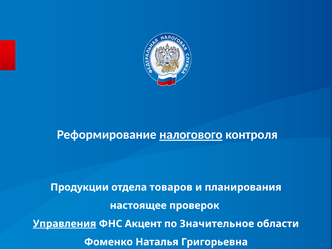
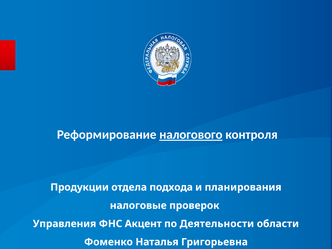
товаров: товаров -> подхода (171, 187)
настоящее: настоящее -> налоговые (138, 206)
Управления underline: present -> none (65, 224)
Значительное: Значительное -> Деятельности (217, 224)
